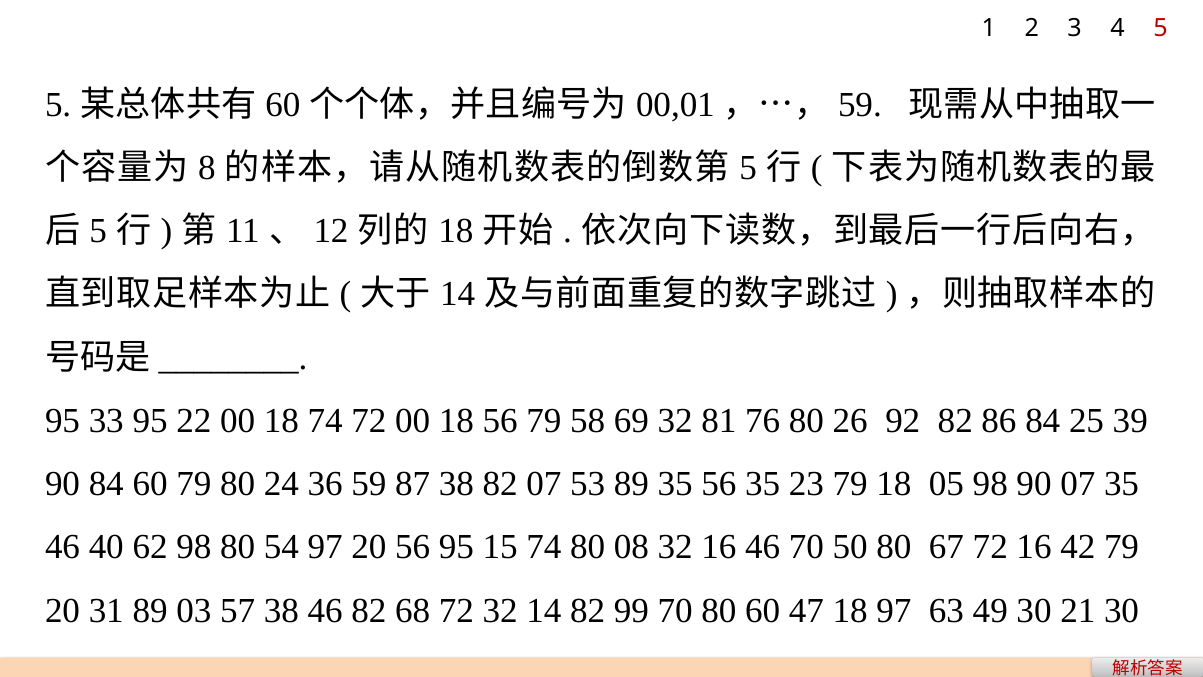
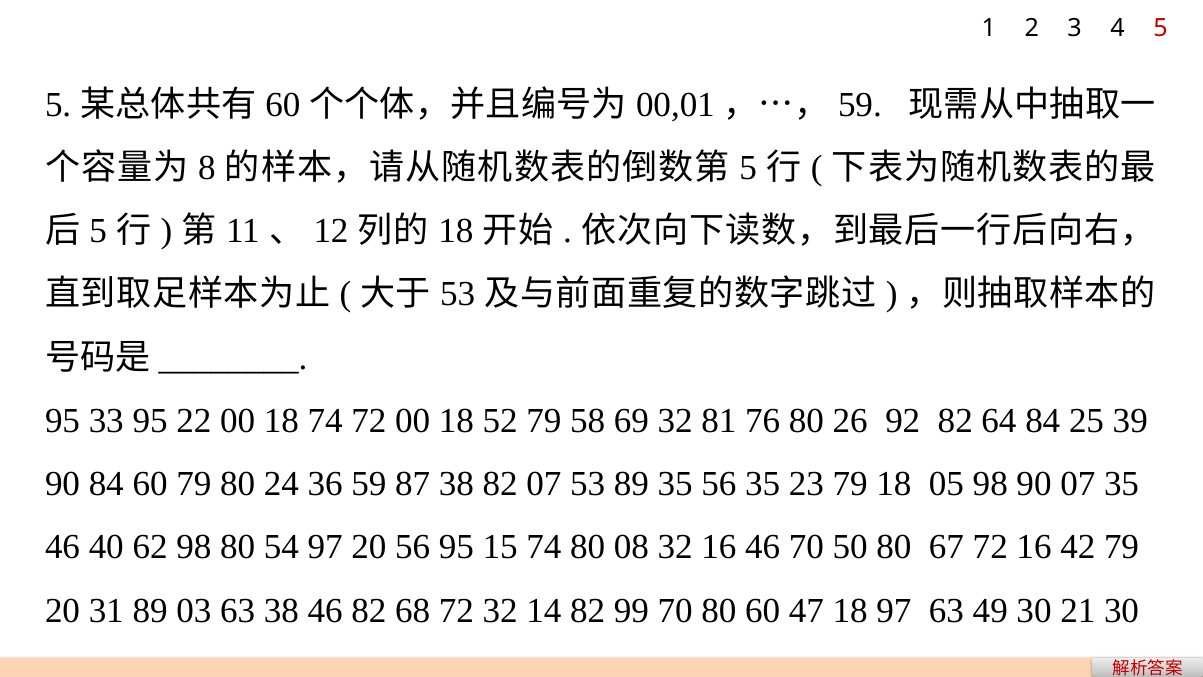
14: 14 -> 53 (458, 294)
18 56: 56 -> 52 (500, 421)
86: 86 -> 64 (999, 421)
03 57: 57 -> 63 (238, 610)
